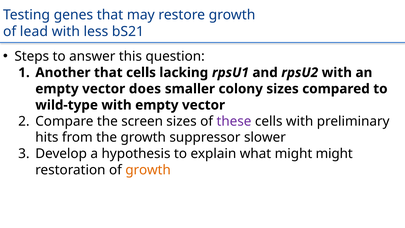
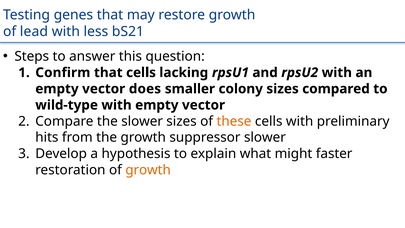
Another: Another -> Confirm (63, 73)
the screen: screen -> slower (142, 121)
these colour: purple -> orange (234, 121)
might might: might -> faster (334, 154)
